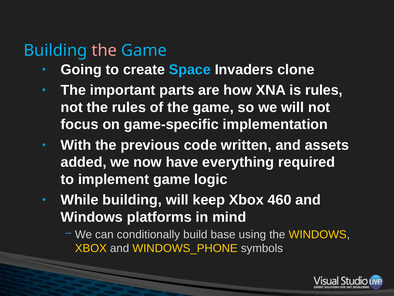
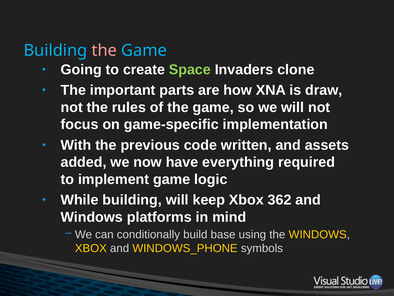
Space colour: light blue -> light green (190, 69)
is rules: rules -> draw (324, 90)
460: 460 -> 362 (280, 200)
